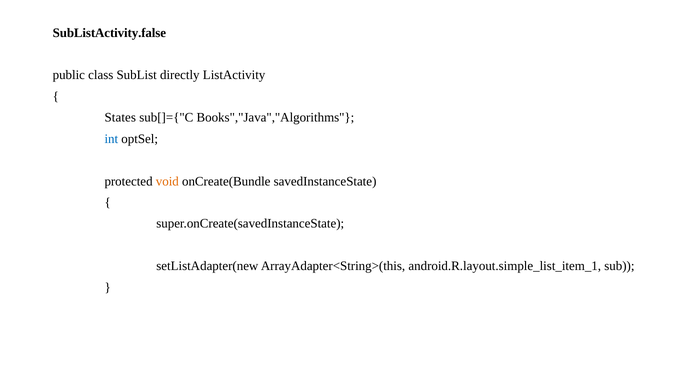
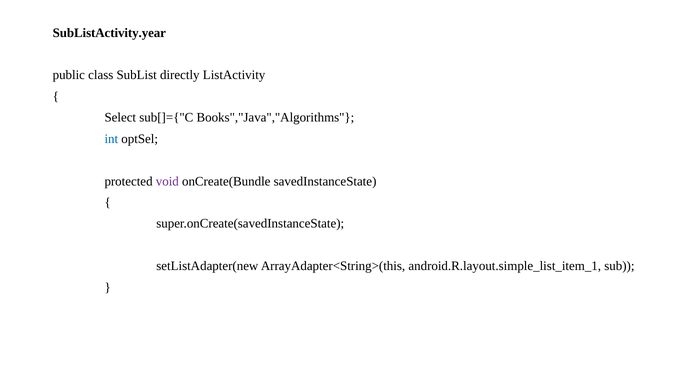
SubListActivity.false: SubListActivity.false -> SubListActivity.year (109, 33)
States: States -> Select (120, 117)
void colour: orange -> purple (167, 181)
